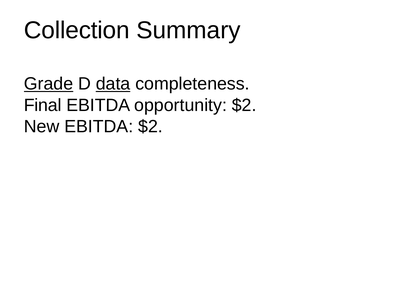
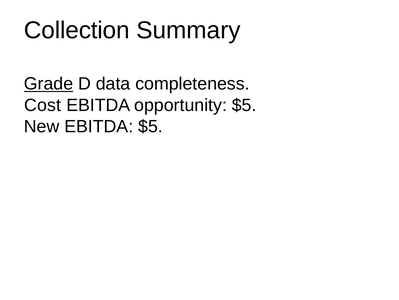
data underline: present -> none (113, 84)
Final: Final -> Cost (43, 105)
opportunity $2: $2 -> $5 (244, 105)
EBITDA $2: $2 -> $5 (151, 126)
